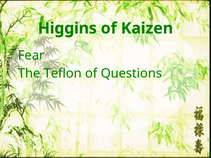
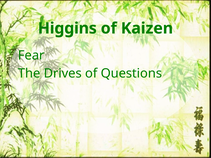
Teflon: Teflon -> Drives (63, 73)
